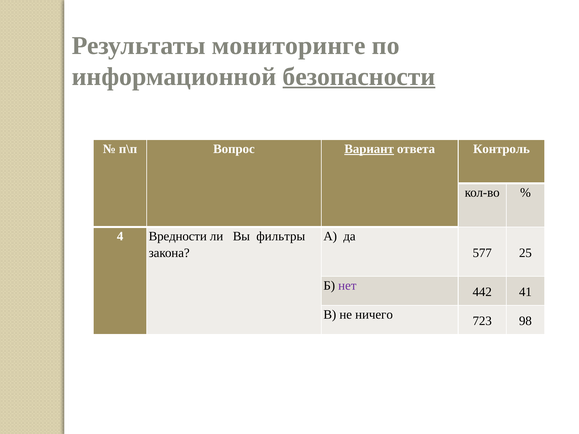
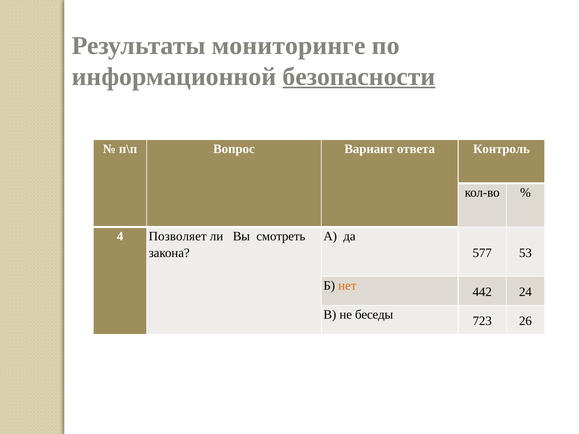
Вариант underline: present -> none (369, 149)
Вредности: Вредности -> Позволяет (178, 236)
фильтры: фильтры -> смотреть (281, 236)
25: 25 -> 53 (525, 253)
нет colour: purple -> orange (347, 286)
41: 41 -> 24 (525, 292)
ничего: ничего -> беседы (374, 315)
98: 98 -> 26 (525, 321)
